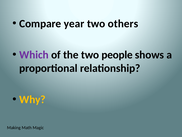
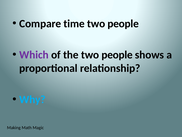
year: year -> time (74, 24)
others: others -> people (123, 24)
Why colour: yellow -> light blue (32, 99)
